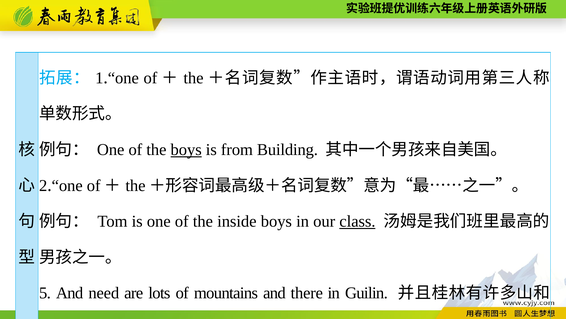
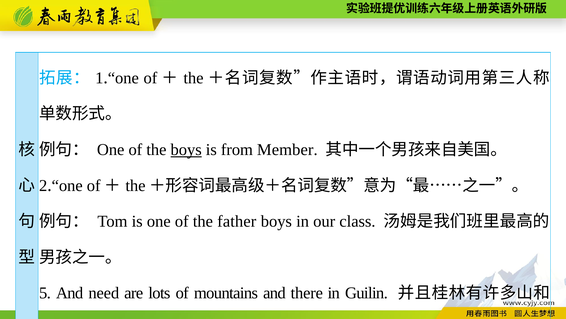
Building: Building -> Member (287, 149)
inside: inside -> father (237, 221)
class underline: present -> none (357, 221)
